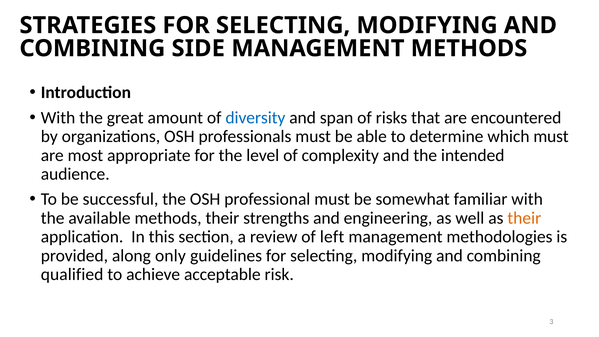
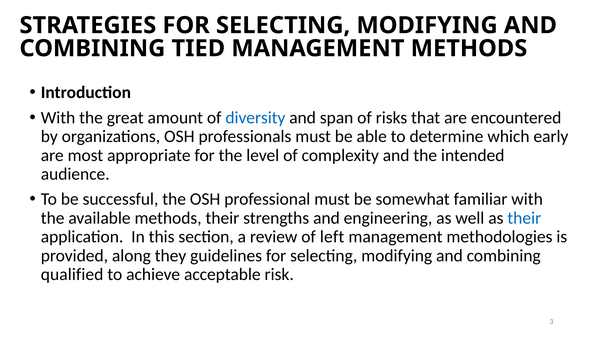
SIDE: SIDE -> TIED (198, 48)
which must: must -> early (551, 136)
their colour: orange -> blue (524, 218)
only: only -> they (171, 256)
